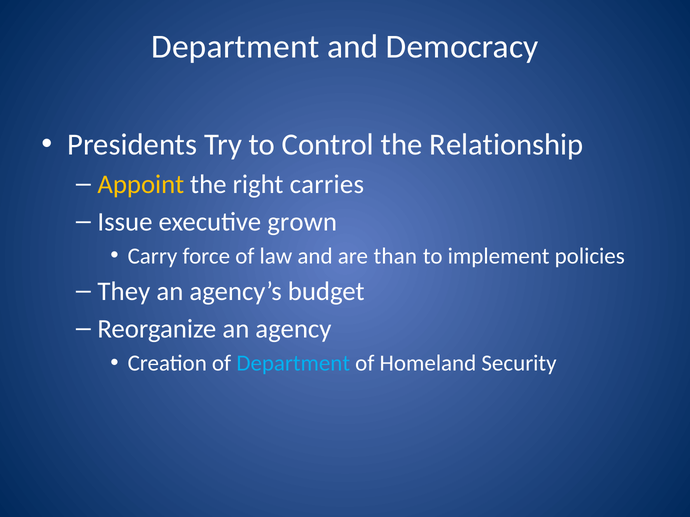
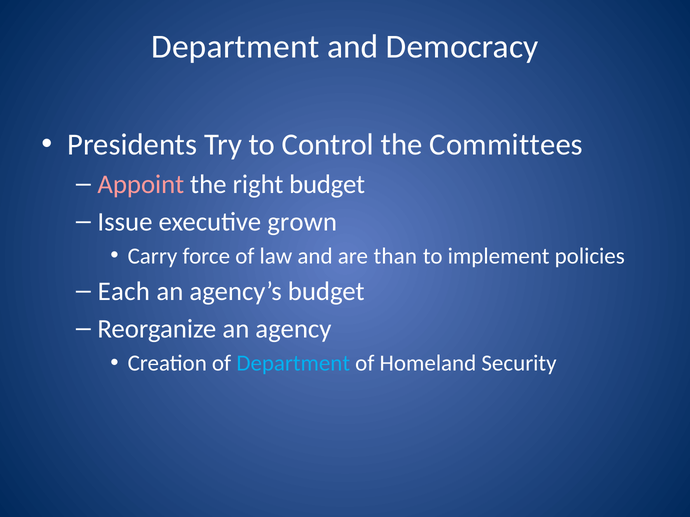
Relationship: Relationship -> Committees (506, 145)
Appoint colour: yellow -> pink (141, 184)
right carries: carries -> budget (327, 184)
They: They -> Each (124, 292)
